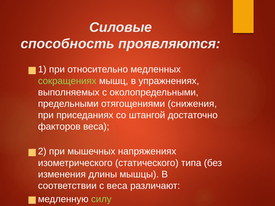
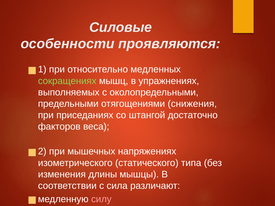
способность: способность -> особенности (68, 44)
с веса: веса -> сила (117, 186)
силу colour: light green -> pink (101, 199)
